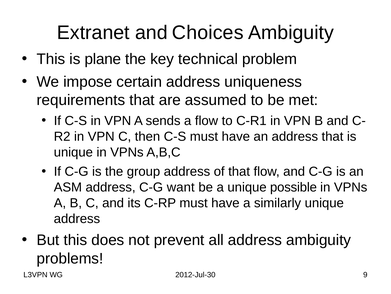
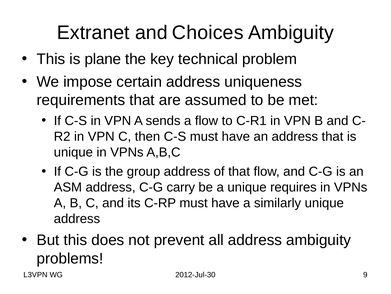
want: want -> carry (181, 187)
possible: possible -> requires (293, 187)
